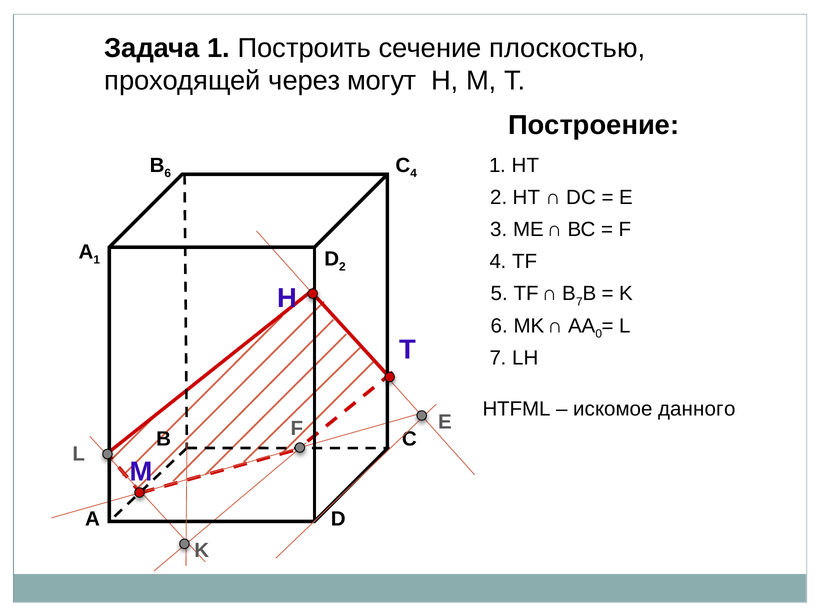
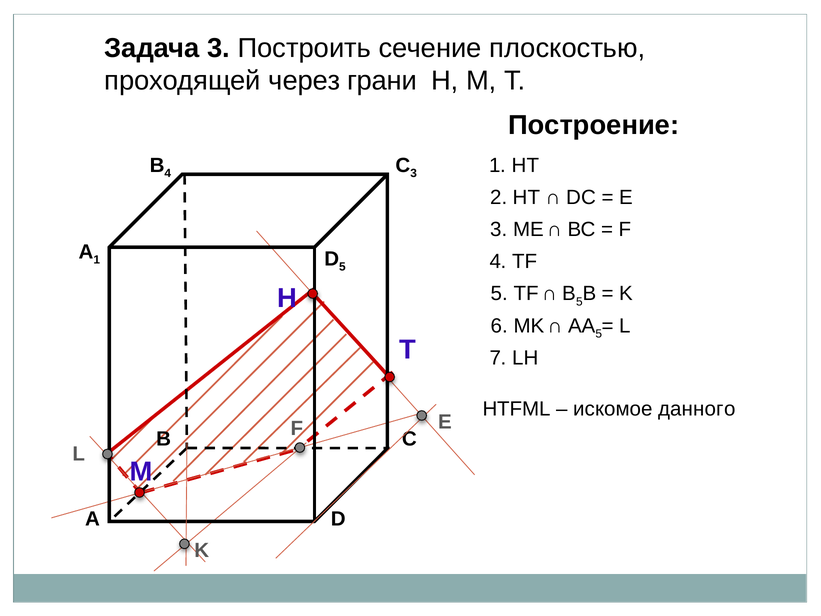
Задача 1: 1 -> 3 (218, 48)
могут: могут -> грани (382, 81)
В 6: 6 -> 4 (168, 173)
4: 4 -> 3 (414, 173)
D 2: 2 -> 5 (342, 267)
В 7: 7 -> 5 (579, 302)
0: 0 -> 5 (599, 334)
